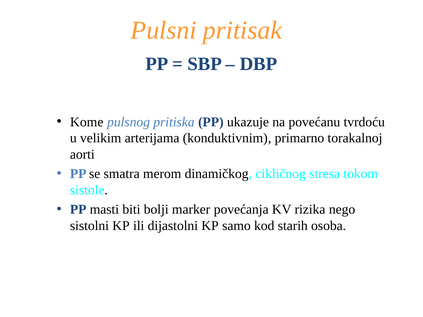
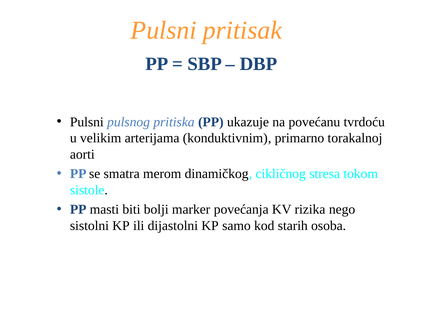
Kome: Kome -> Pulsni (87, 122)
